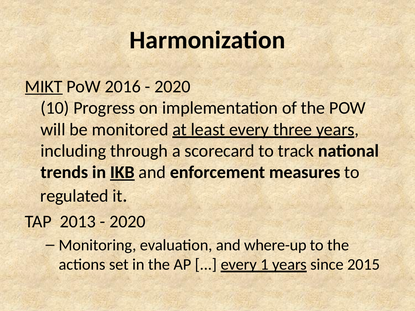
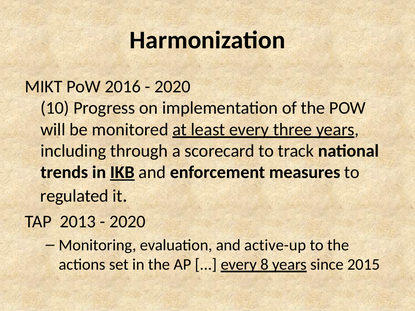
MIKT underline: present -> none (44, 87)
where-up: where-up -> active-up (275, 245)
1: 1 -> 8 (264, 265)
